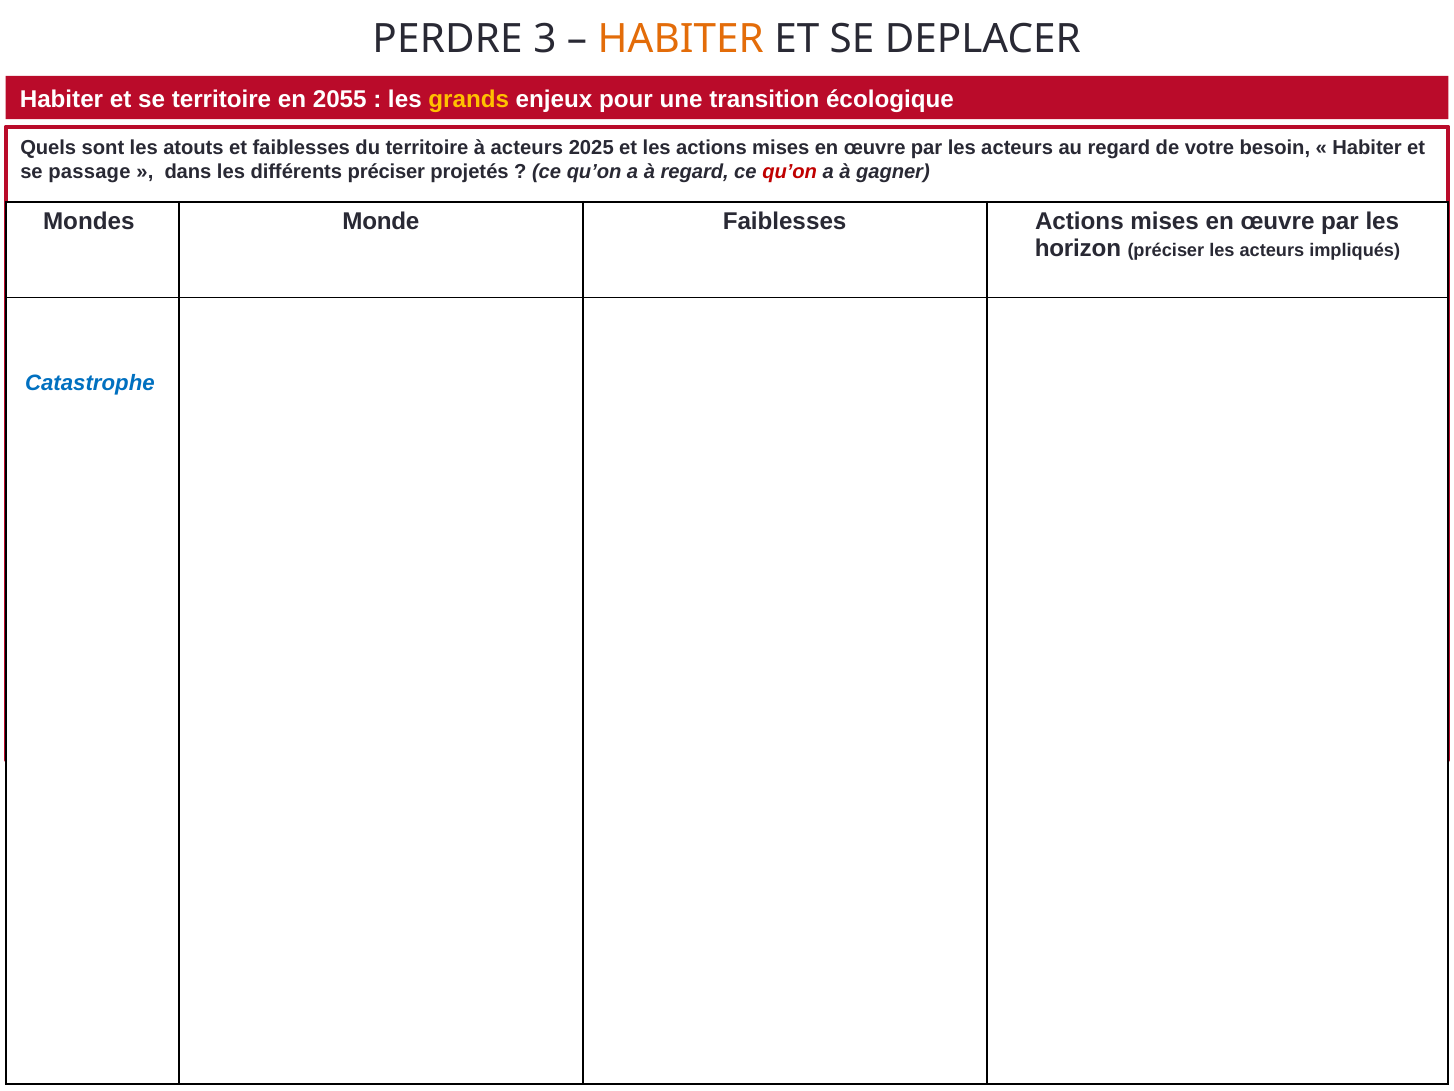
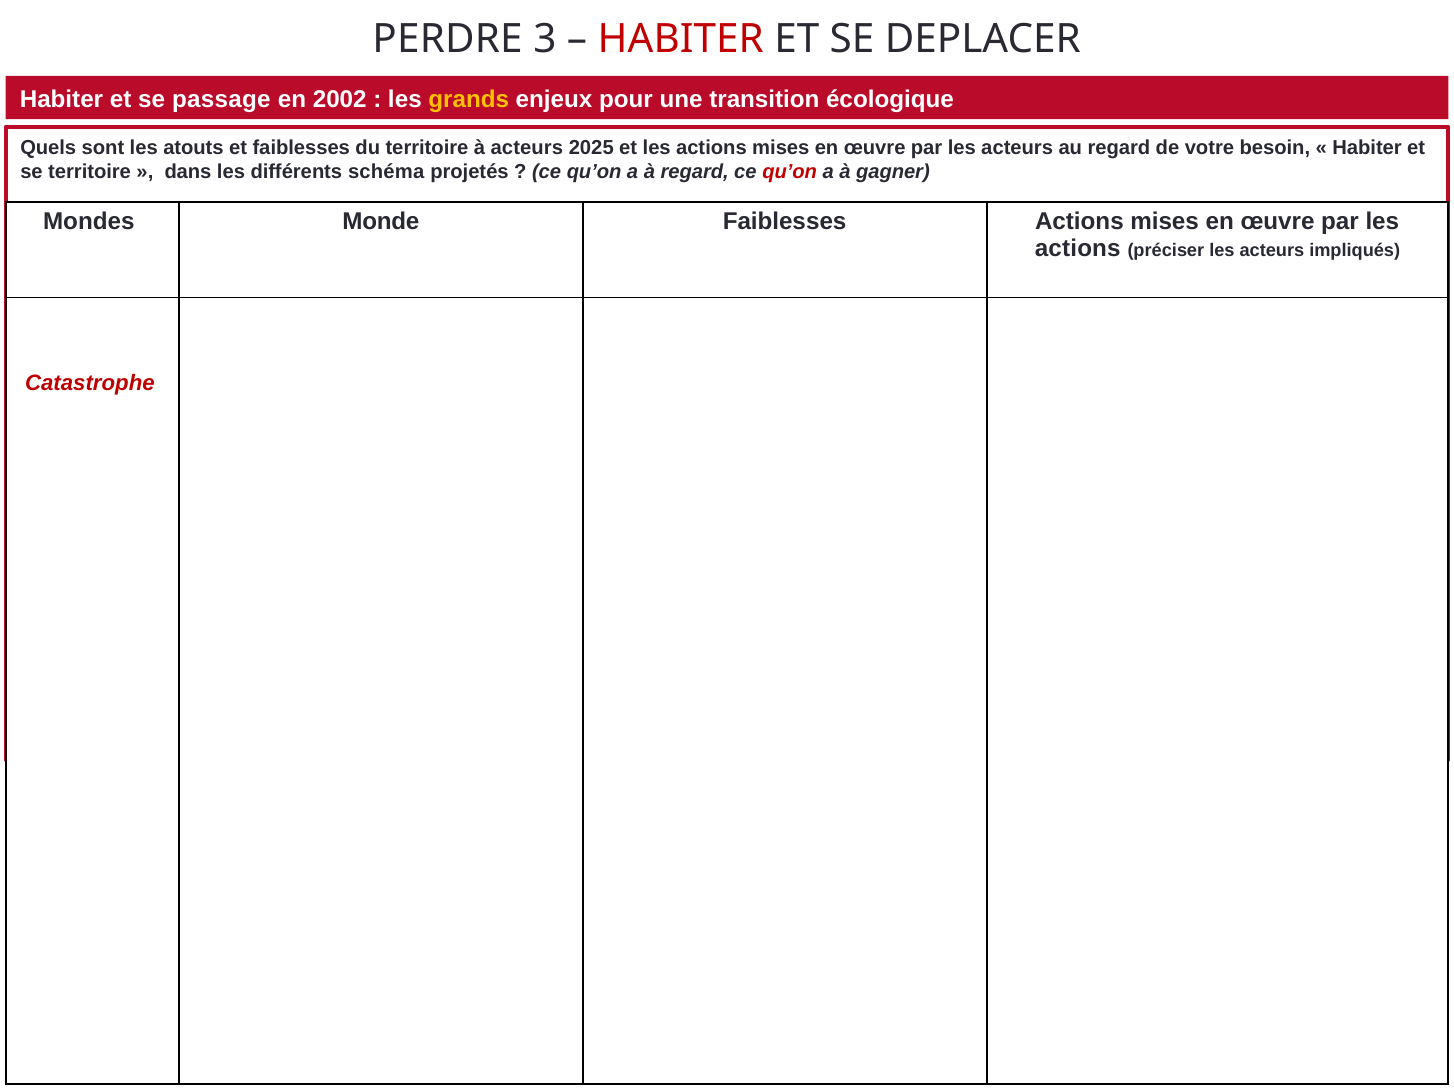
HABITER colour: orange -> red (681, 39)
se territoire: territoire -> passage (221, 99)
2055: 2055 -> 2002 (340, 99)
se passage: passage -> territoire (90, 172)
différents préciser: préciser -> schéma (386, 172)
horizon: horizon -> actions (1078, 248)
Catastrophe colour: blue -> red (90, 383)
